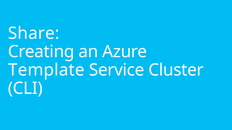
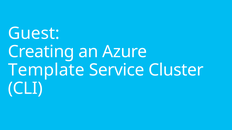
Share: Share -> Guest (34, 33)
